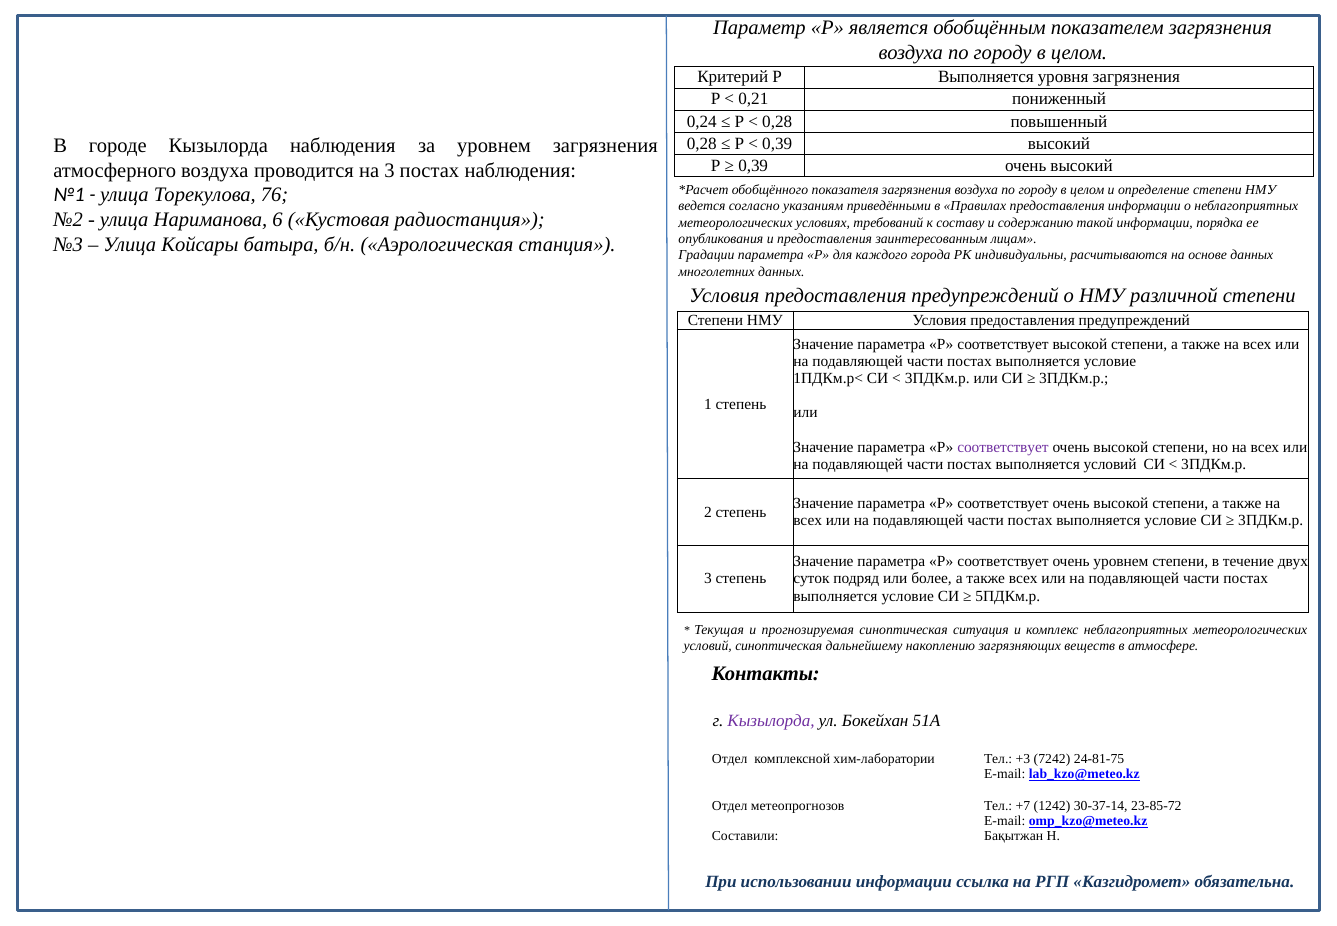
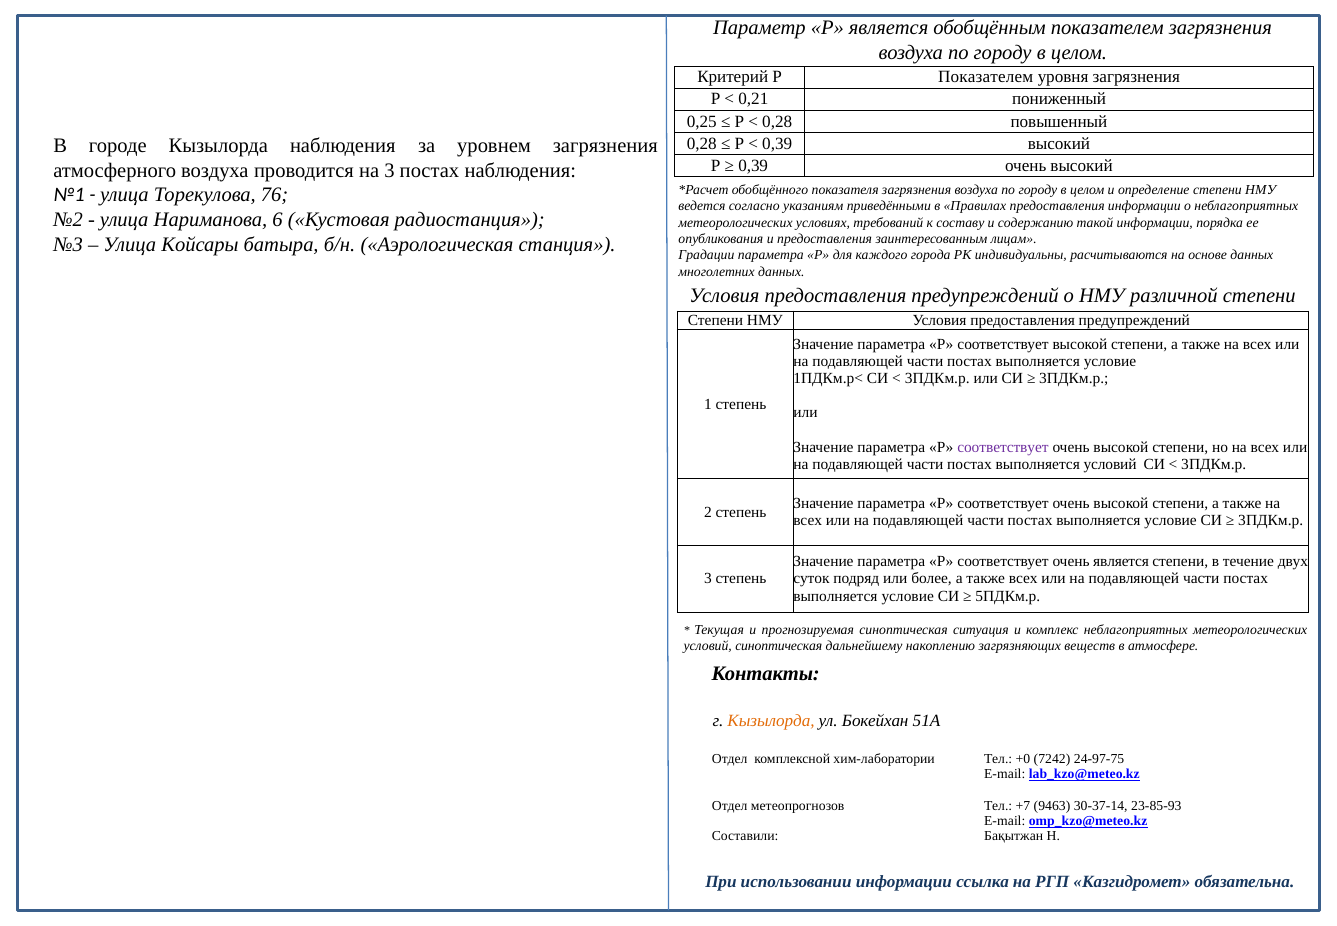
Р Выполняется: Выполняется -> Показателем (986, 77)
0,24: 0,24 -> 0,25 (702, 121)
очень уровнем: уровнем -> является (1121, 561)
Кызылорда colour: purple -> orange (771, 721)
+3: +3 -> +0 (1023, 759)
24-81-75: 24-81-75 -> 24-97-75 (1099, 759)
1242: 1242 -> 9463 (1052, 806)
23-85-72: 23-85-72 -> 23-85-93 (1156, 806)
